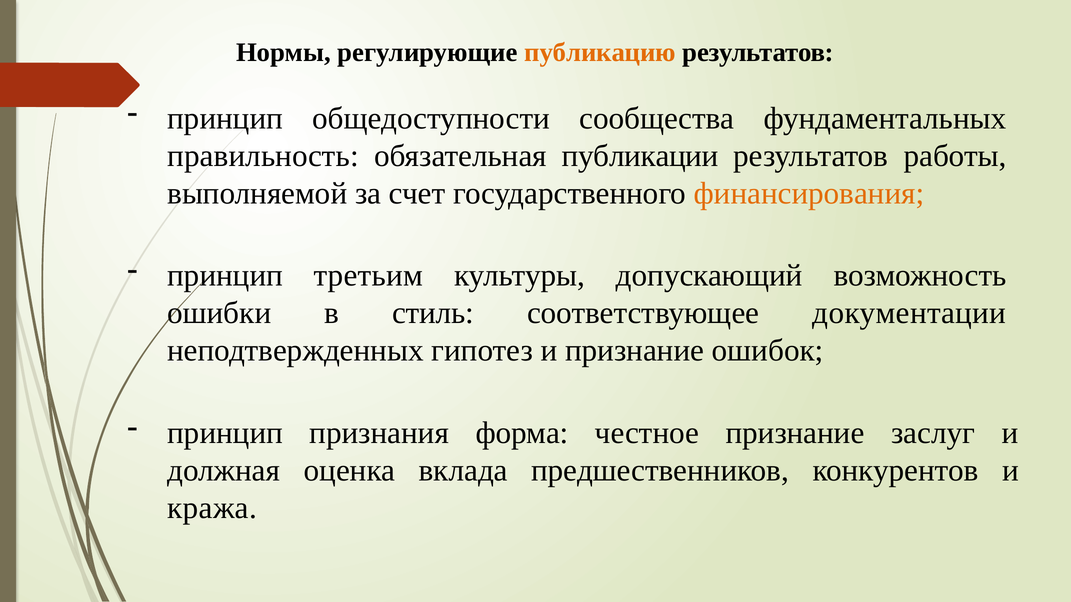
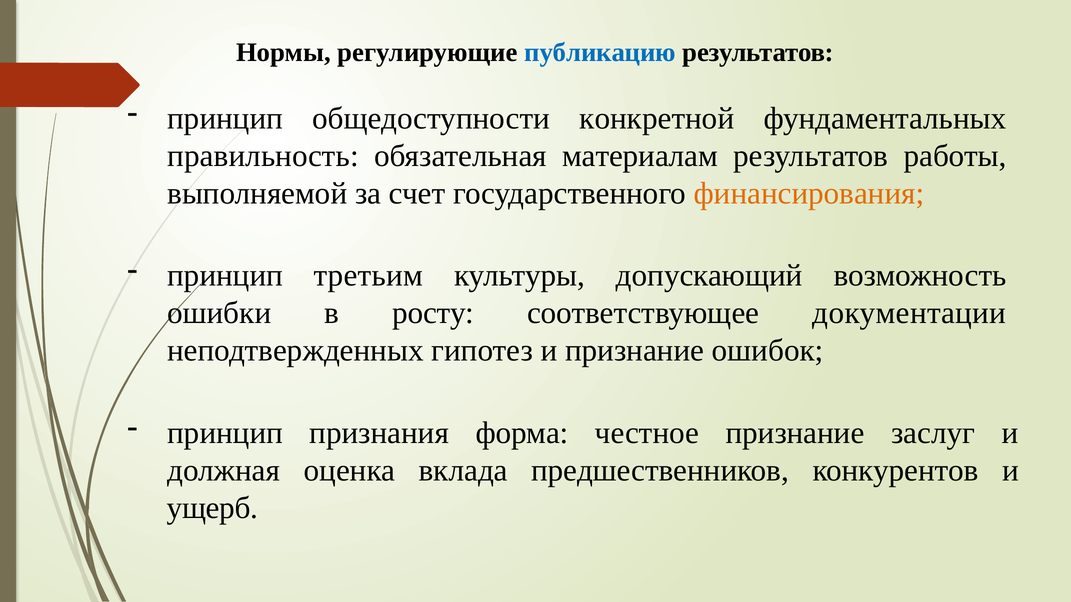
публикацию colour: orange -> blue (600, 53)
сообщества: сообщества -> конкретной (657, 118)
публикации: публикации -> материалам (640, 156)
стиль: стиль -> росту (433, 313)
кража: кража -> ущерб (212, 508)
